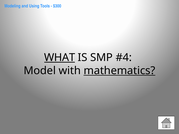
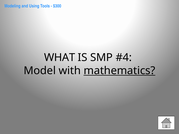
WHAT underline: present -> none (60, 58)
